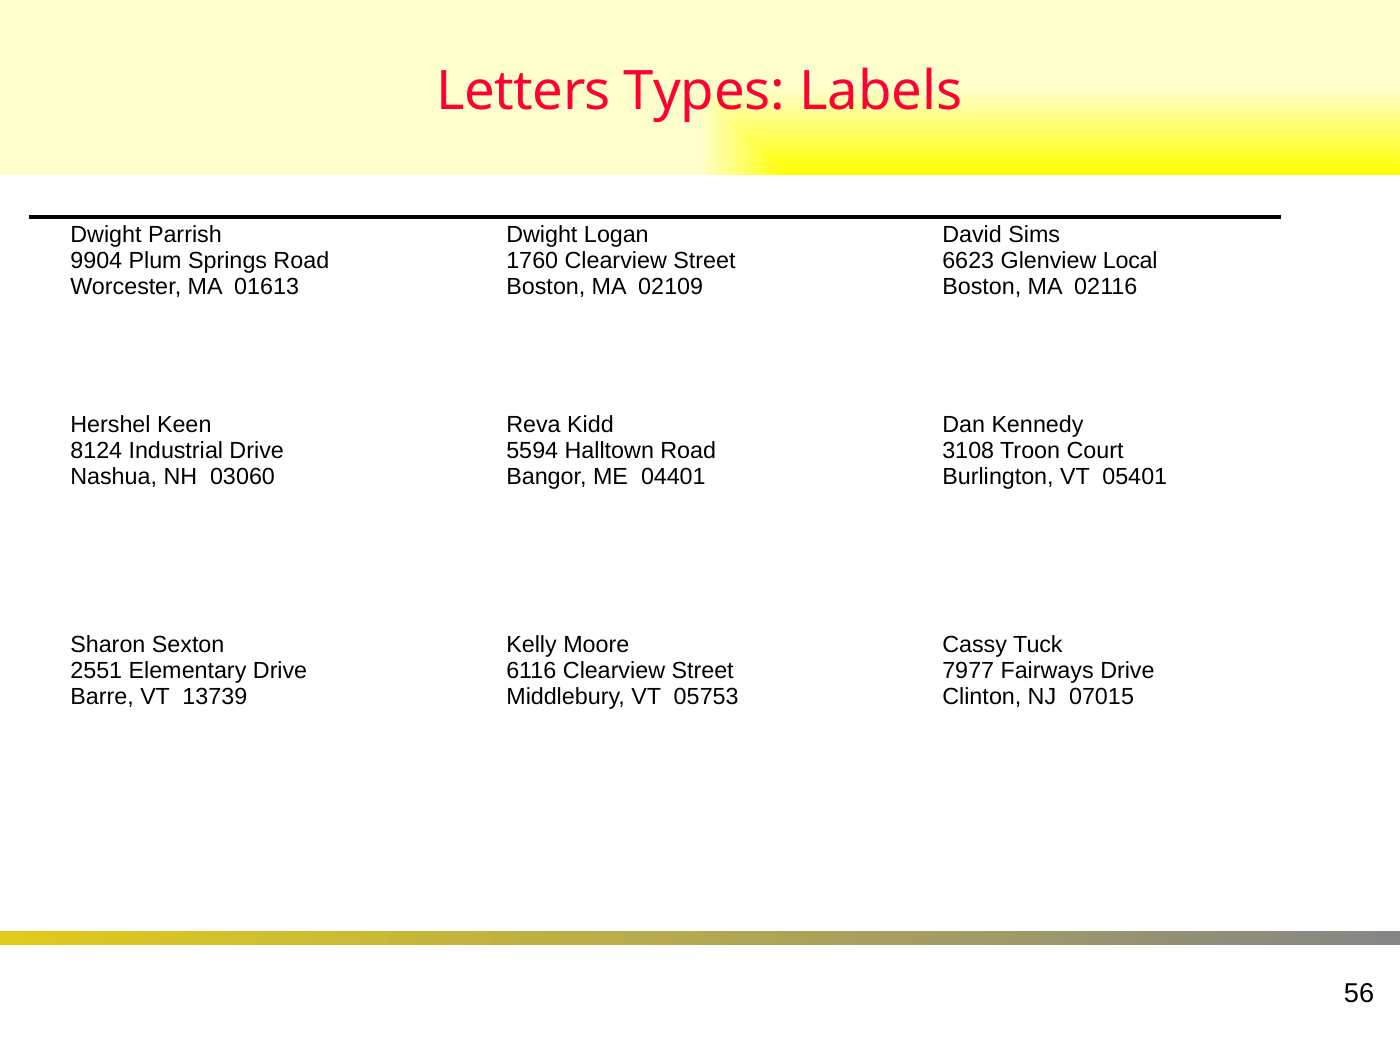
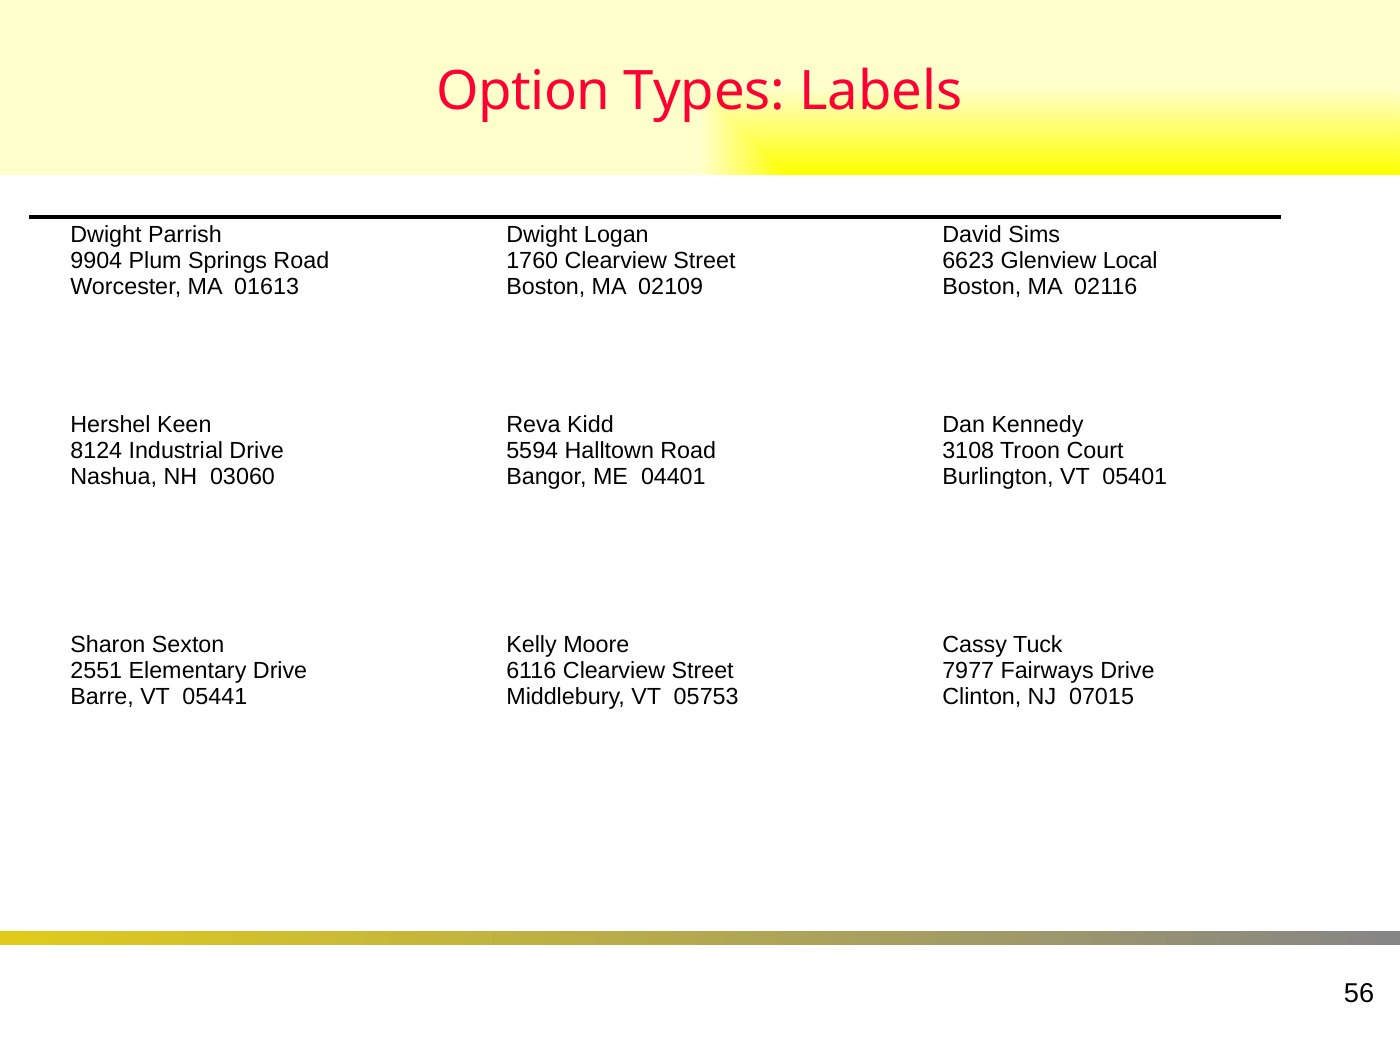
Letters: Letters -> Option (524, 91)
13739: 13739 -> 05441 (215, 697)
